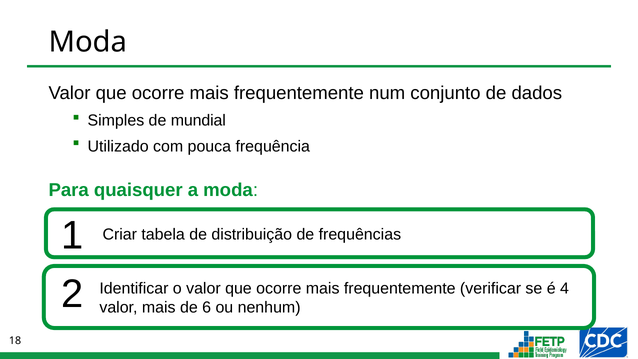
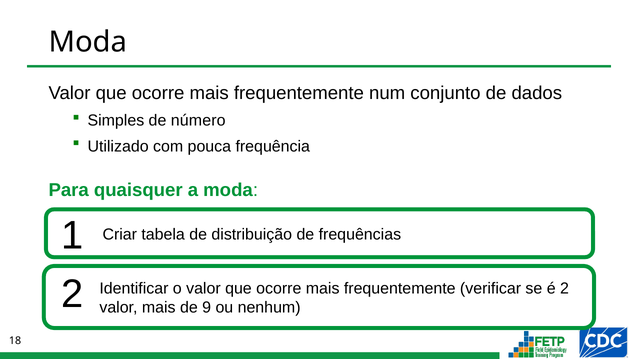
mundial: mundial -> número (198, 120)
é 4: 4 -> 2 (565, 288)
6: 6 -> 9 (207, 308)
